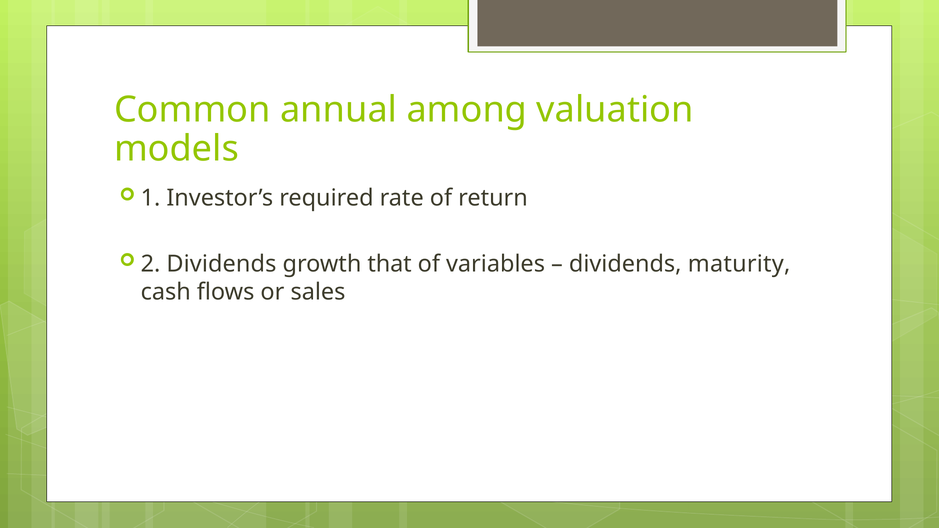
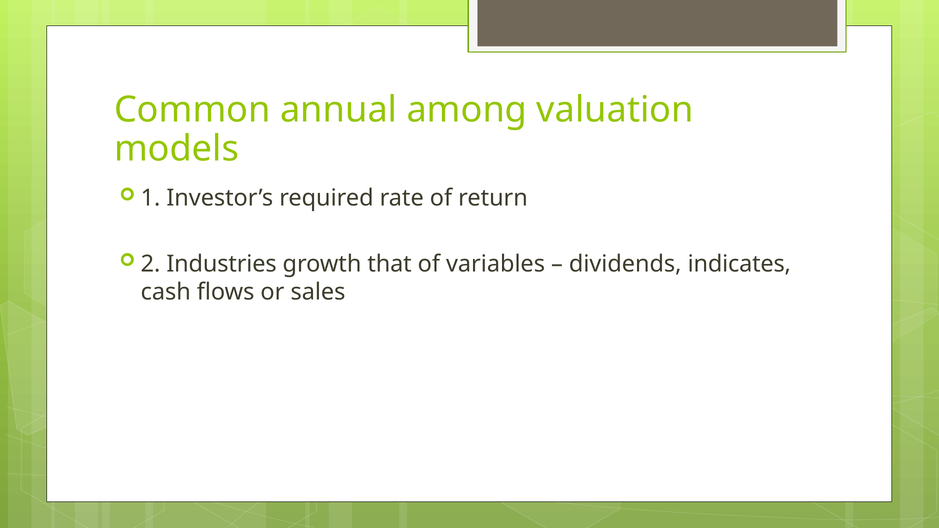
2 Dividends: Dividends -> Industries (222, 264)
maturity: maturity -> indicates (739, 264)
